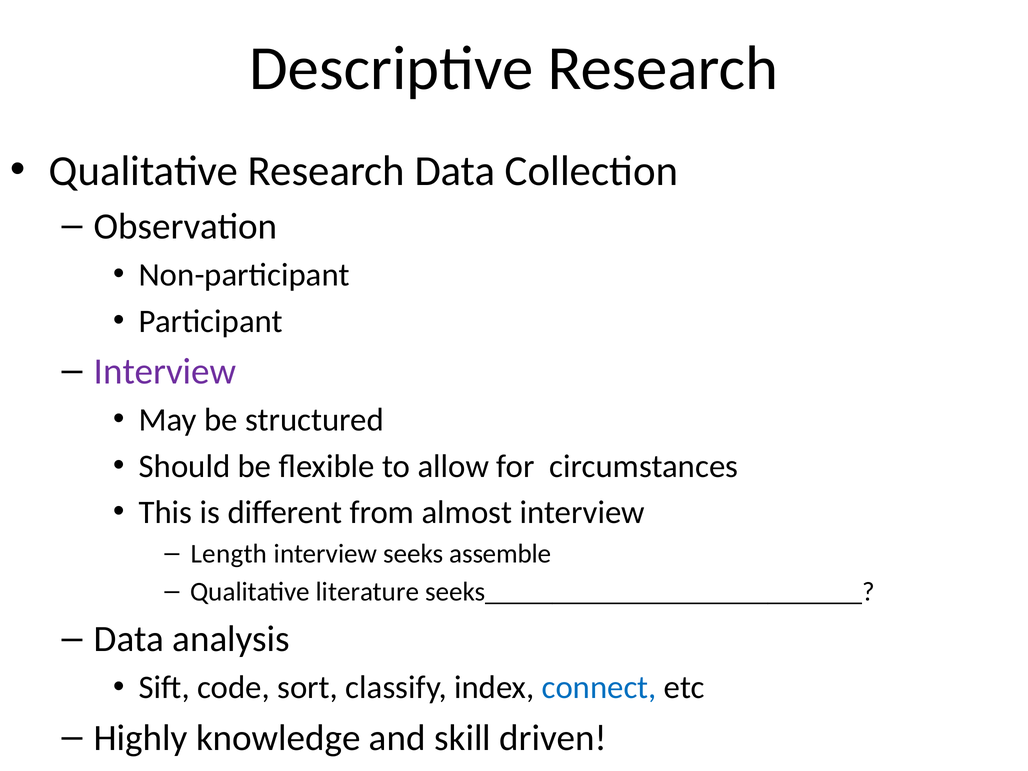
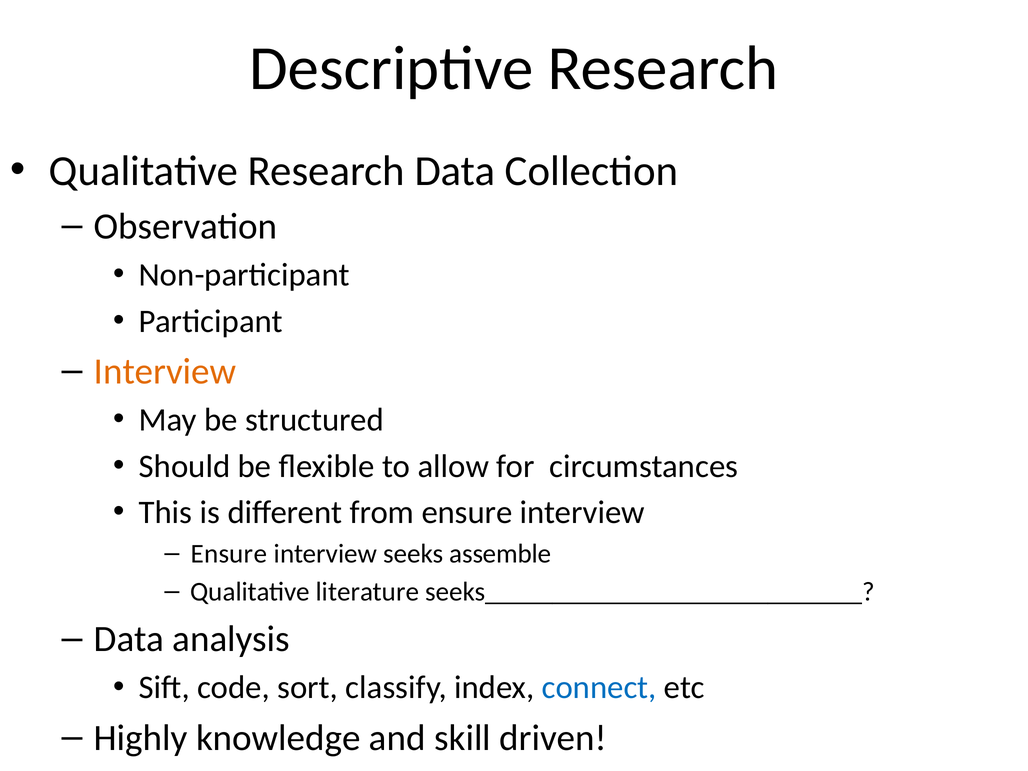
Interview colour: purple -> orange (165, 371)
from almost: almost -> ensure (467, 512)
Length: Length -> Ensure (229, 554)
